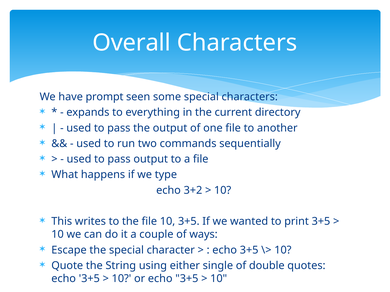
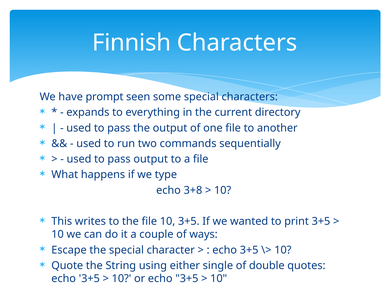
Overall: Overall -> Finnish (132, 43)
3+2: 3+2 -> 3+8 (193, 191)
